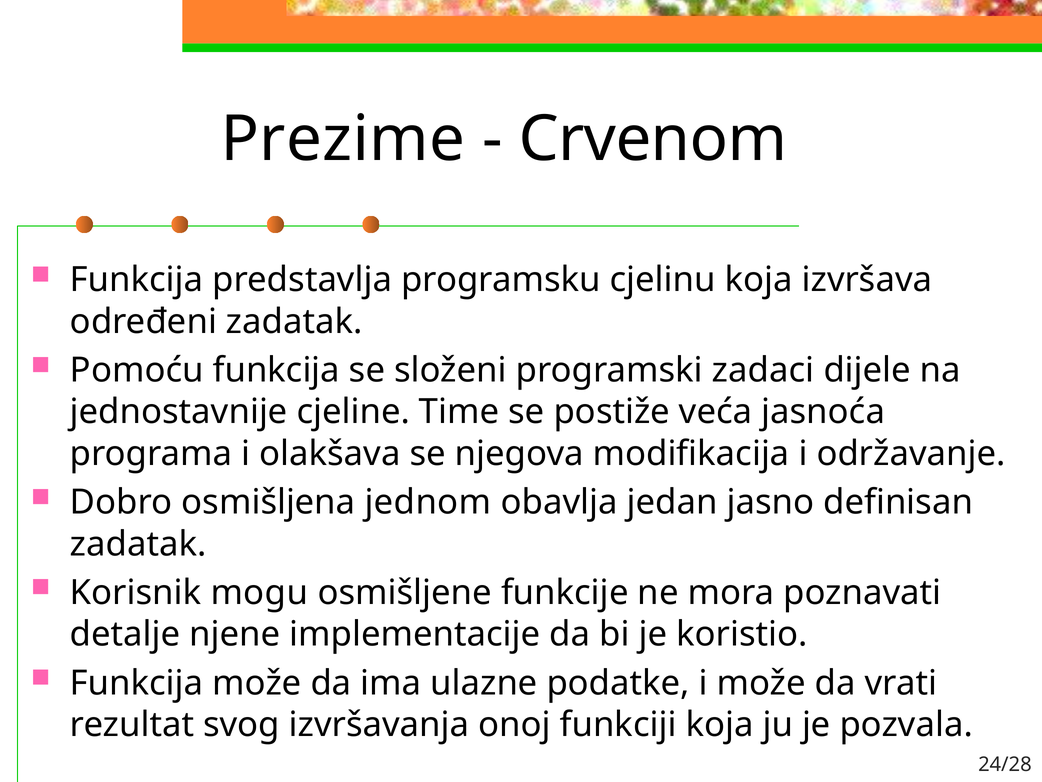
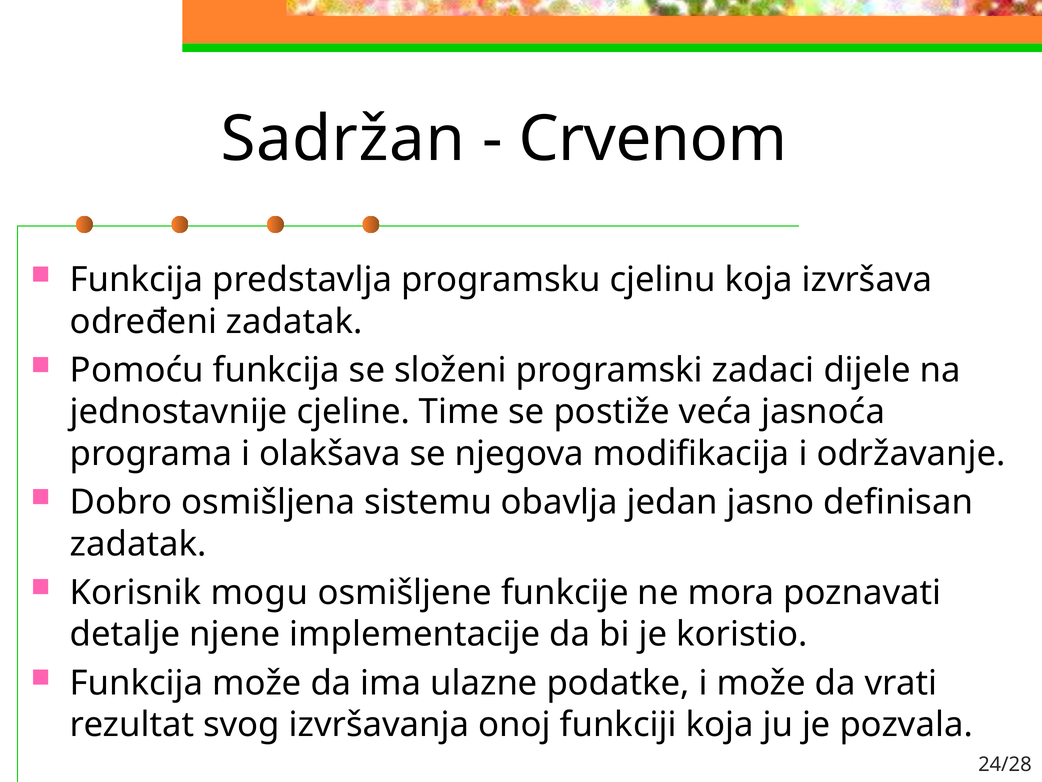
Prezime: Prezime -> Sadržan (343, 139)
jednom: jednom -> sistemu (428, 502)
